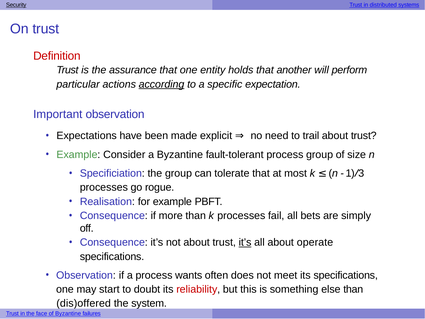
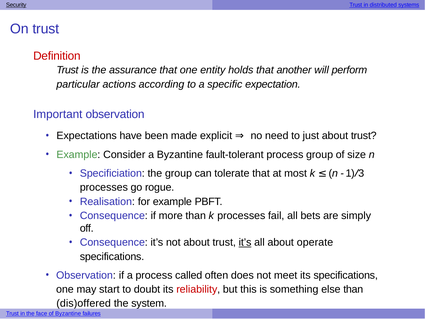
according underline: present -> none (162, 84)
trail: trail -> just (311, 136)
wants: wants -> called (189, 275)
